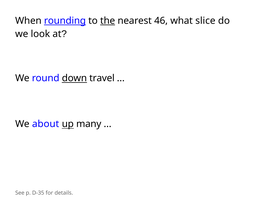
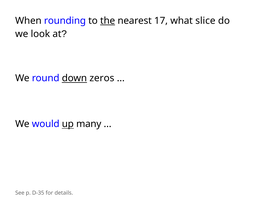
rounding underline: present -> none (65, 21)
46: 46 -> 17 (161, 21)
travel: travel -> zeros (102, 78)
about: about -> would (46, 124)
